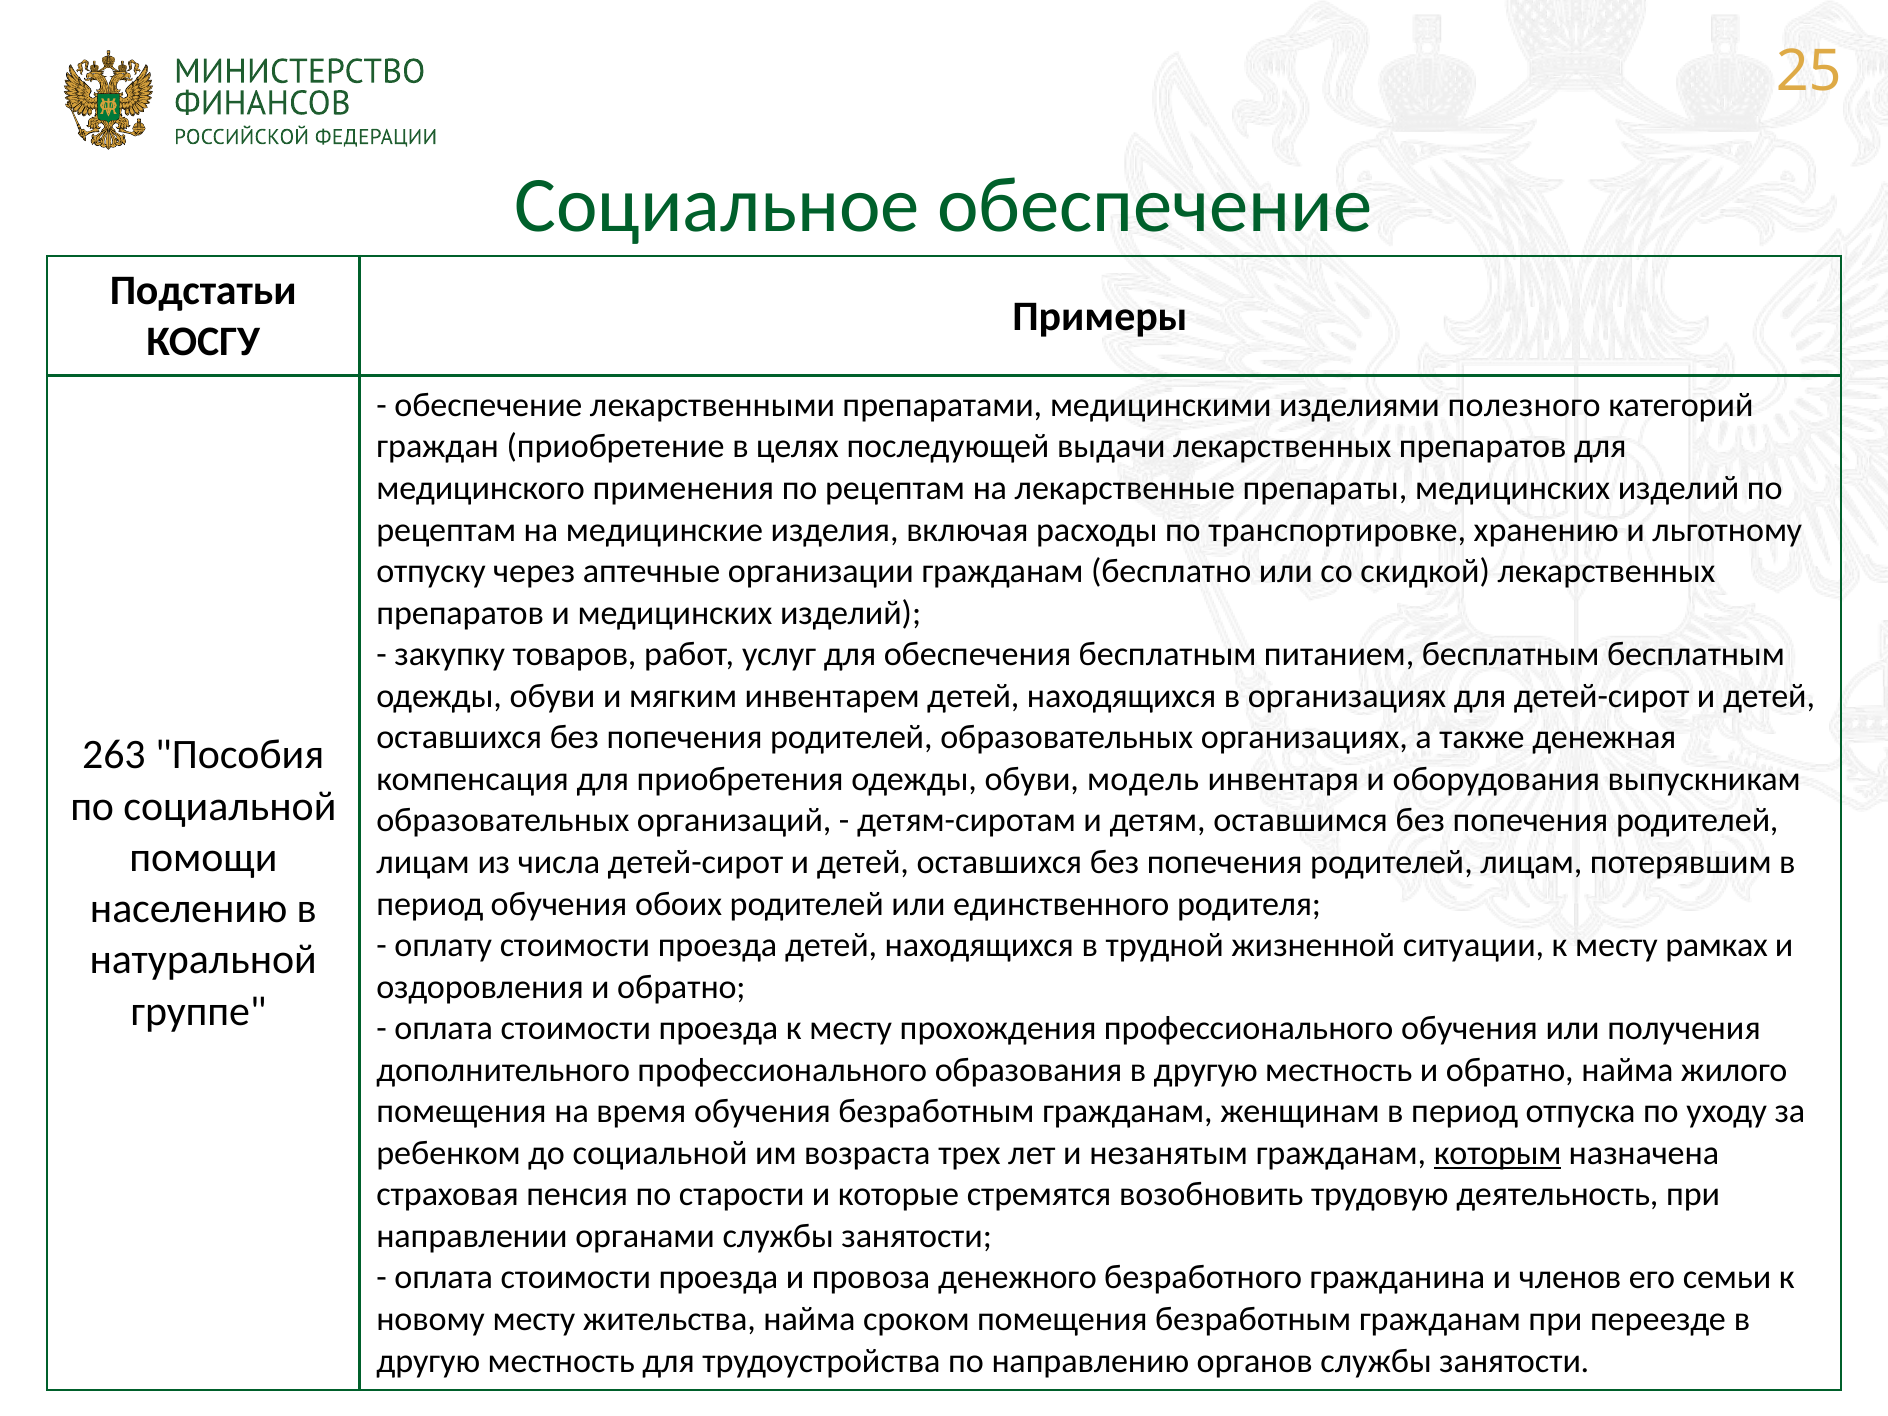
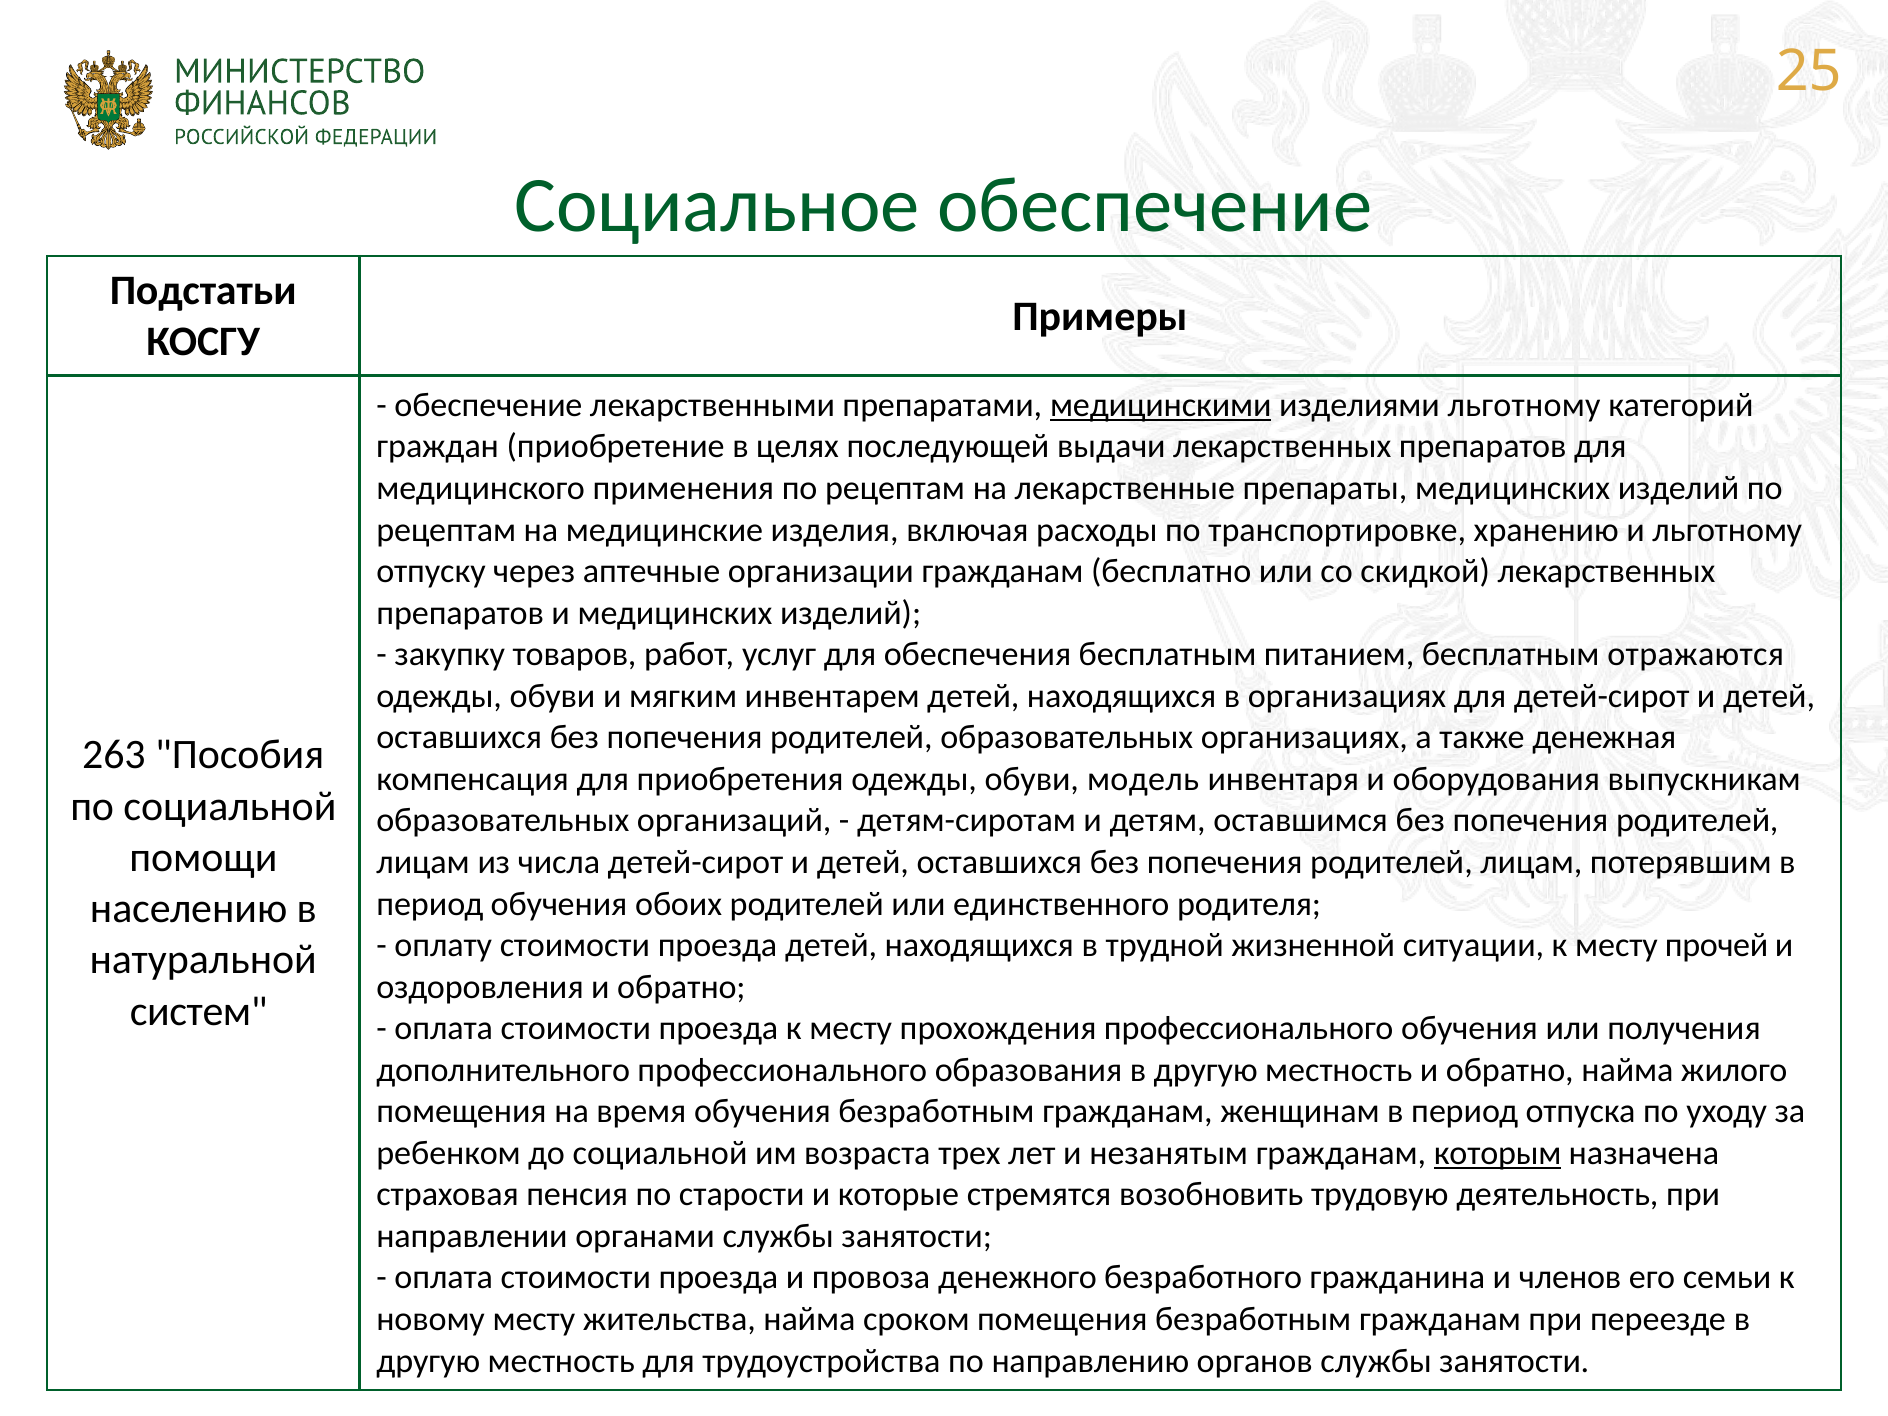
медицинскими underline: none -> present (1161, 405)
изделиями полезного: полезного -> льготному (1524, 405)
бесплатным бесплатным: бесплатным -> отражаются (1696, 654)
рамках: рамках -> прочей (1717, 945)
группе: группе -> систем (199, 1011)
